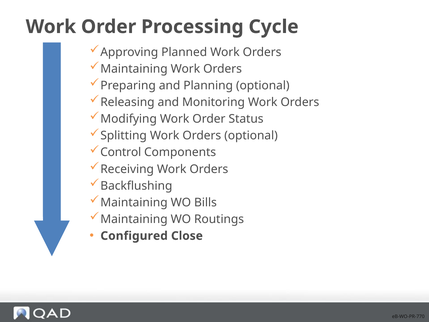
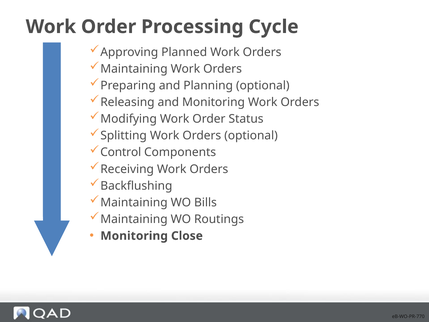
Configured: Configured -> Monitoring (134, 236)
